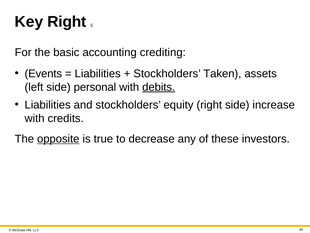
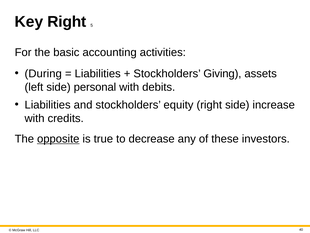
crediting: crediting -> activities (163, 52)
Events: Events -> During (43, 74)
Taken: Taken -> Giving (222, 74)
debits underline: present -> none (159, 87)
